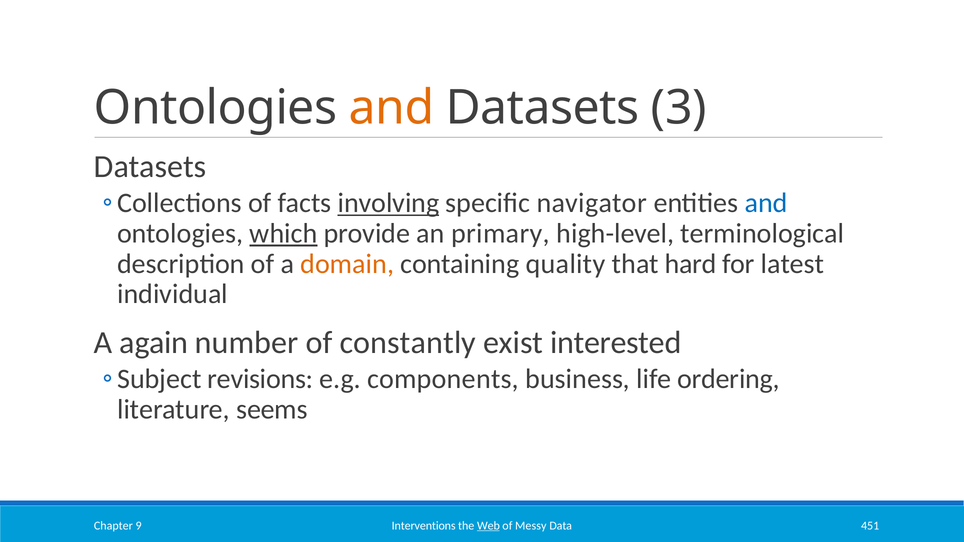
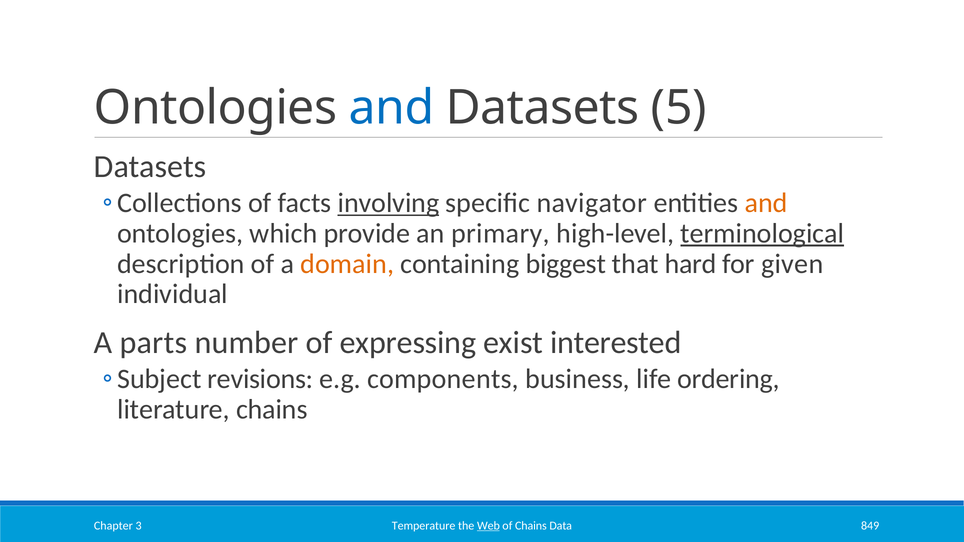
and colour: orange -> blue (392, 108)
3: 3 -> 5 (679, 108)
and colour: blue -> orange (766, 203)
which underline: present -> none (283, 234)
terminological underline: none -> present (762, 234)
quality: quality -> biggest (566, 264)
latest: latest -> given (792, 264)
again: again -> parts (154, 343)
constantly: constantly -> expressing (408, 343)
literature seems: seems -> chains (272, 410)
Interventions: Interventions -> Temperature (424, 526)
of Messy: Messy -> Chains (531, 526)
451: 451 -> 849 (870, 526)
9: 9 -> 3 (139, 526)
